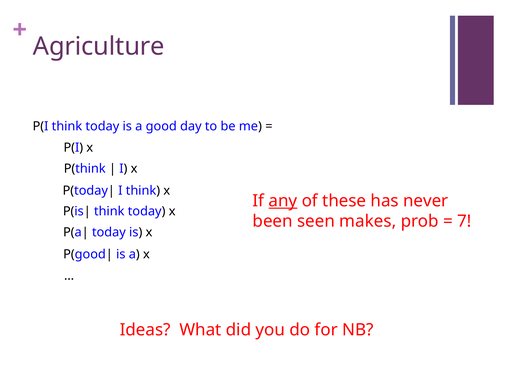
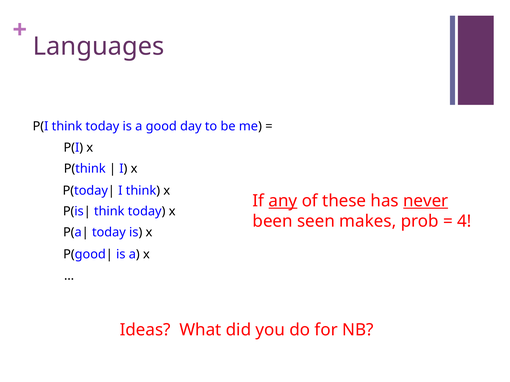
Agriculture: Agriculture -> Languages (99, 47)
never underline: none -> present (426, 201)
7: 7 -> 4 (464, 222)
